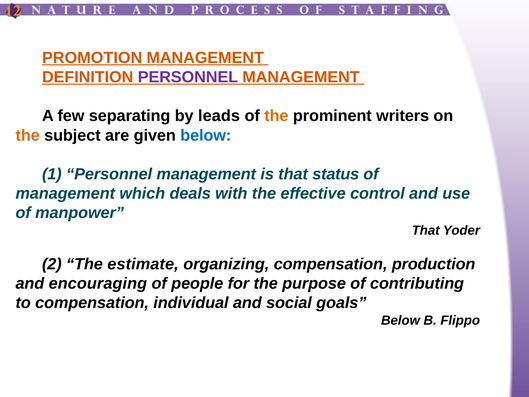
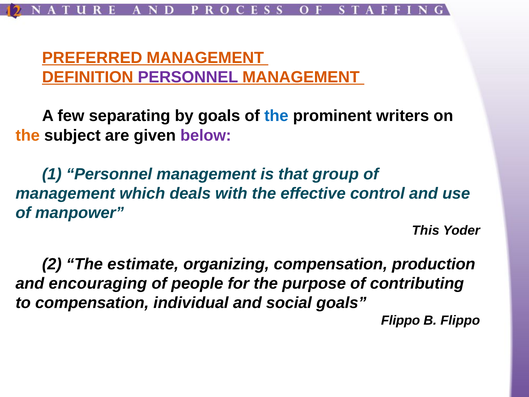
PROMOTION: PROMOTION -> PREFERRED (92, 58)
by leads: leads -> goals (219, 116)
the colour: orange -> blue (276, 116)
below colour: blue -> purple (206, 135)
status: status -> group (336, 174)
That: That -> This (426, 230)
Below: Below -> Flippo (401, 320)
